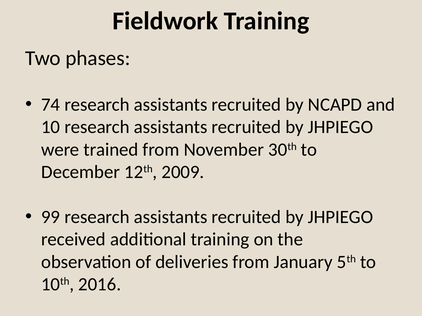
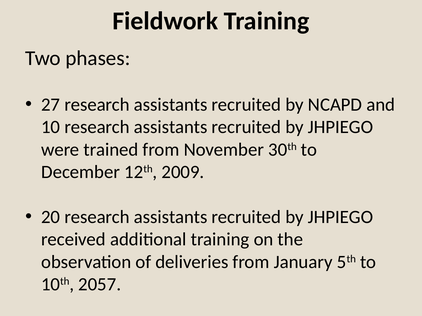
74: 74 -> 27 (51, 105)
99: 99 -> 20 (51, 217)
2016: 2016 -> 2057 (100, 285)
